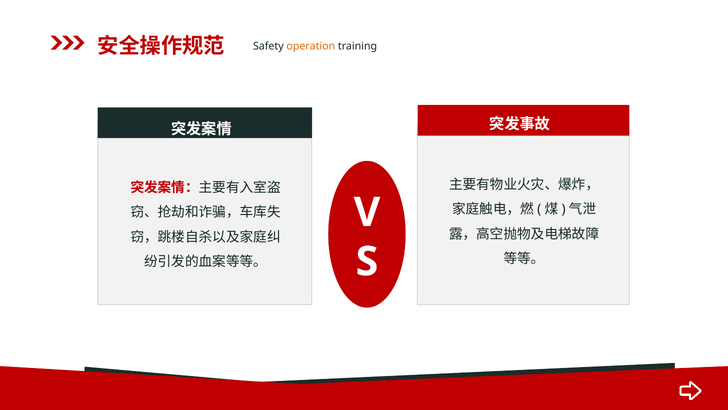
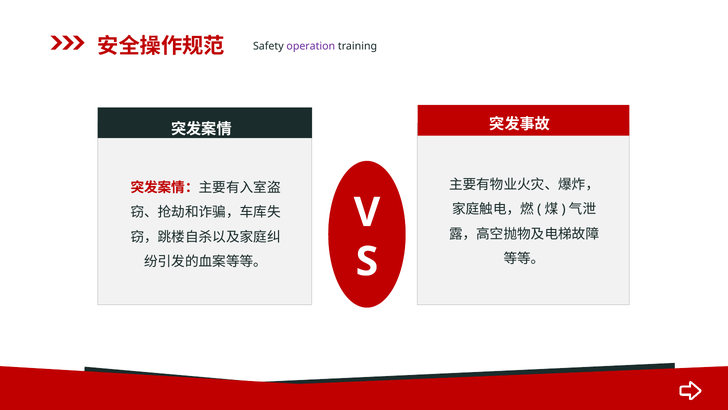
operation colour: orange -> purple (311, 46)
